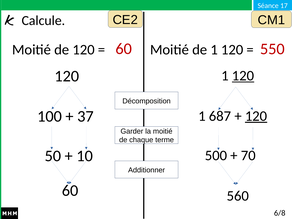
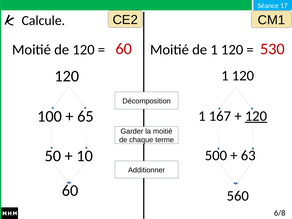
550: 550 -> 530 (272, 49)
120 underline: present -> none (243, 76)
37: 37 -> 65 (86, 116)
687: 687 -> 167 (220, 116)
70: 70 -> 63 (248, 156)
